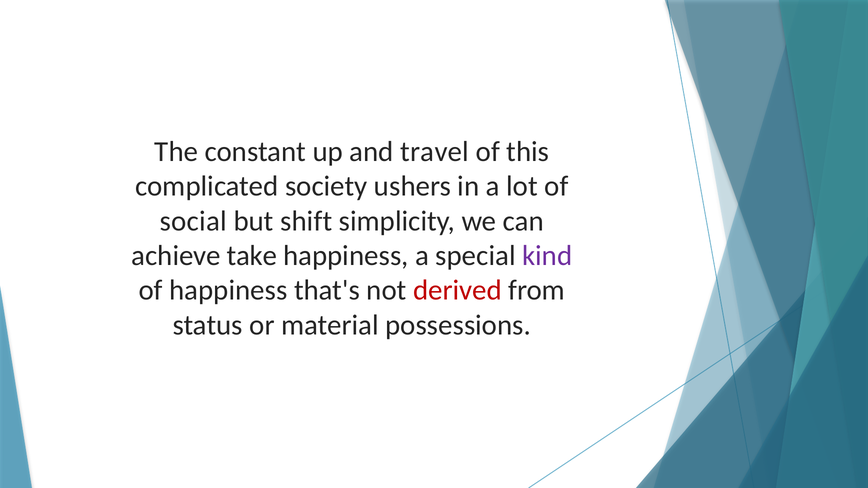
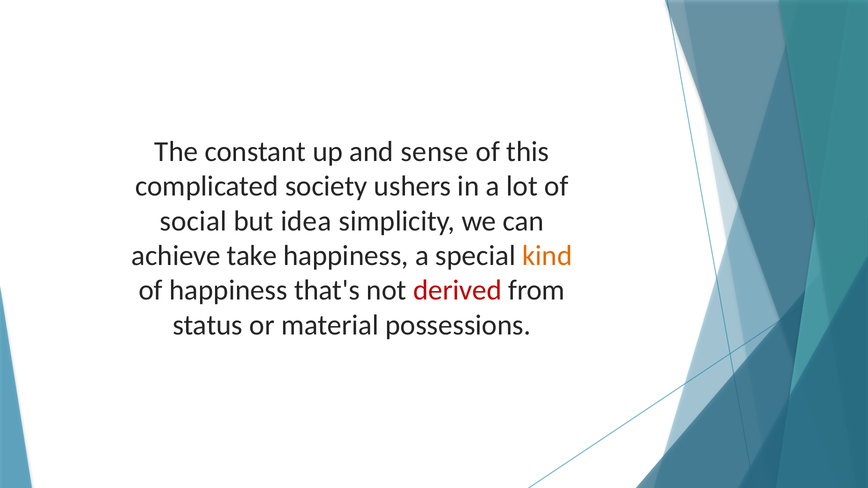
travel: travel -> sense (435, 152)
shift: shift -> idea (306, 221)
kind colour: purple -> orange (547, 256)
